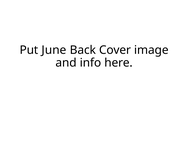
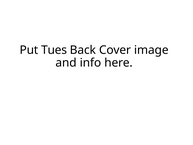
June: June -> Tues (54, 50)
